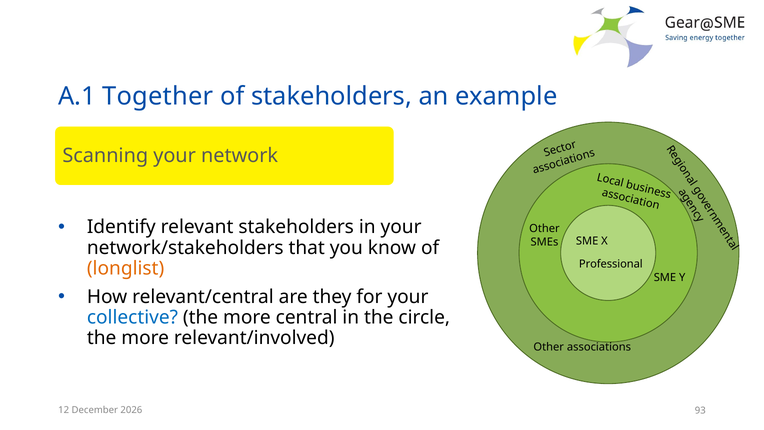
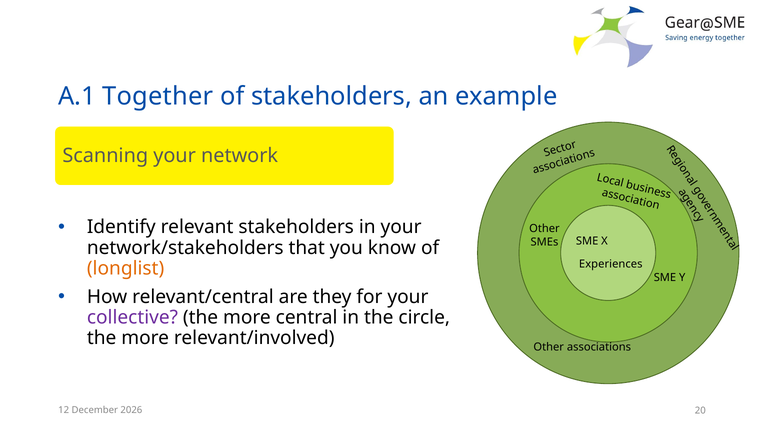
Professional: Professional -> Experiences (611, 264)
collective colour: blue -> purple (132, 317)
93: 93 -> 20 (700, 410)
